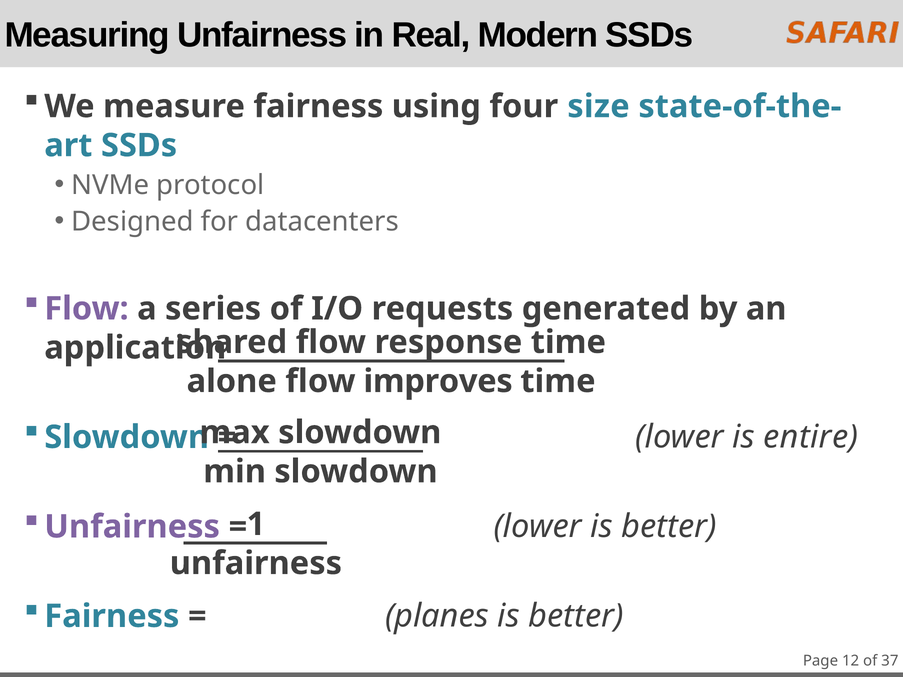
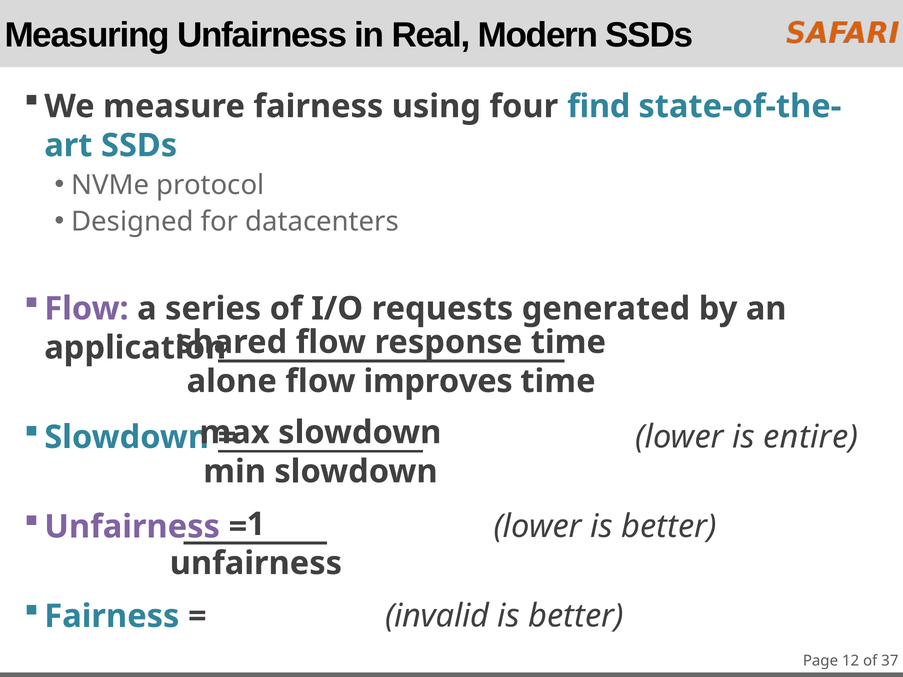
size: size -> find (599, 106)
planes: planes -> invalid (437, 616)
